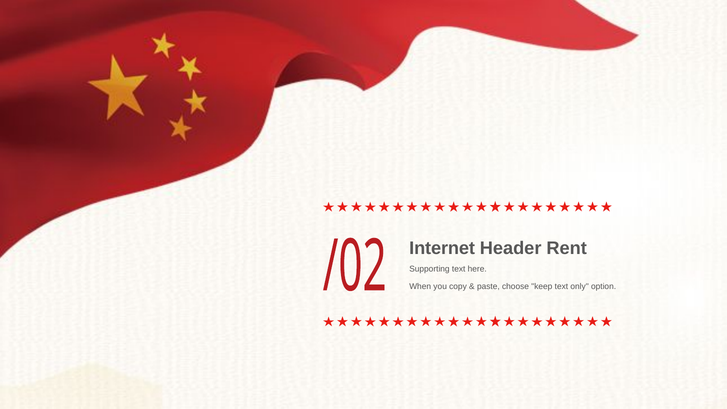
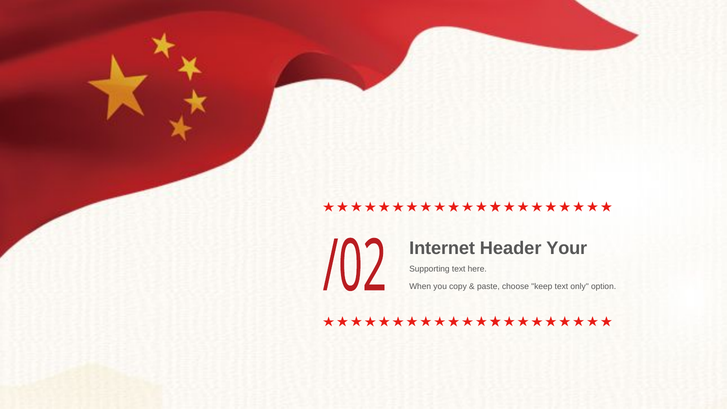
Rent: Rent -> Your (567, 248)
